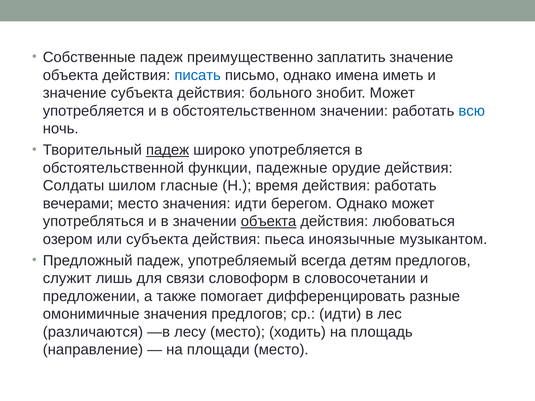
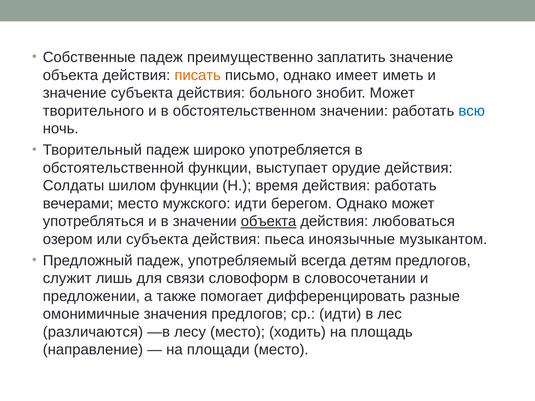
писать colour: blue -> orange (198, 75)
имена: имена -> имеет (357, 75)
употребляется: употребляется -> творительного (93, 111)
падеж underline: present -> none (168, 150)
падежные: падежные -> выступает (292, 168)
шилом гласные: гласные -> функции (189, 186)
место значения: значения -> мужского (197, 204)
